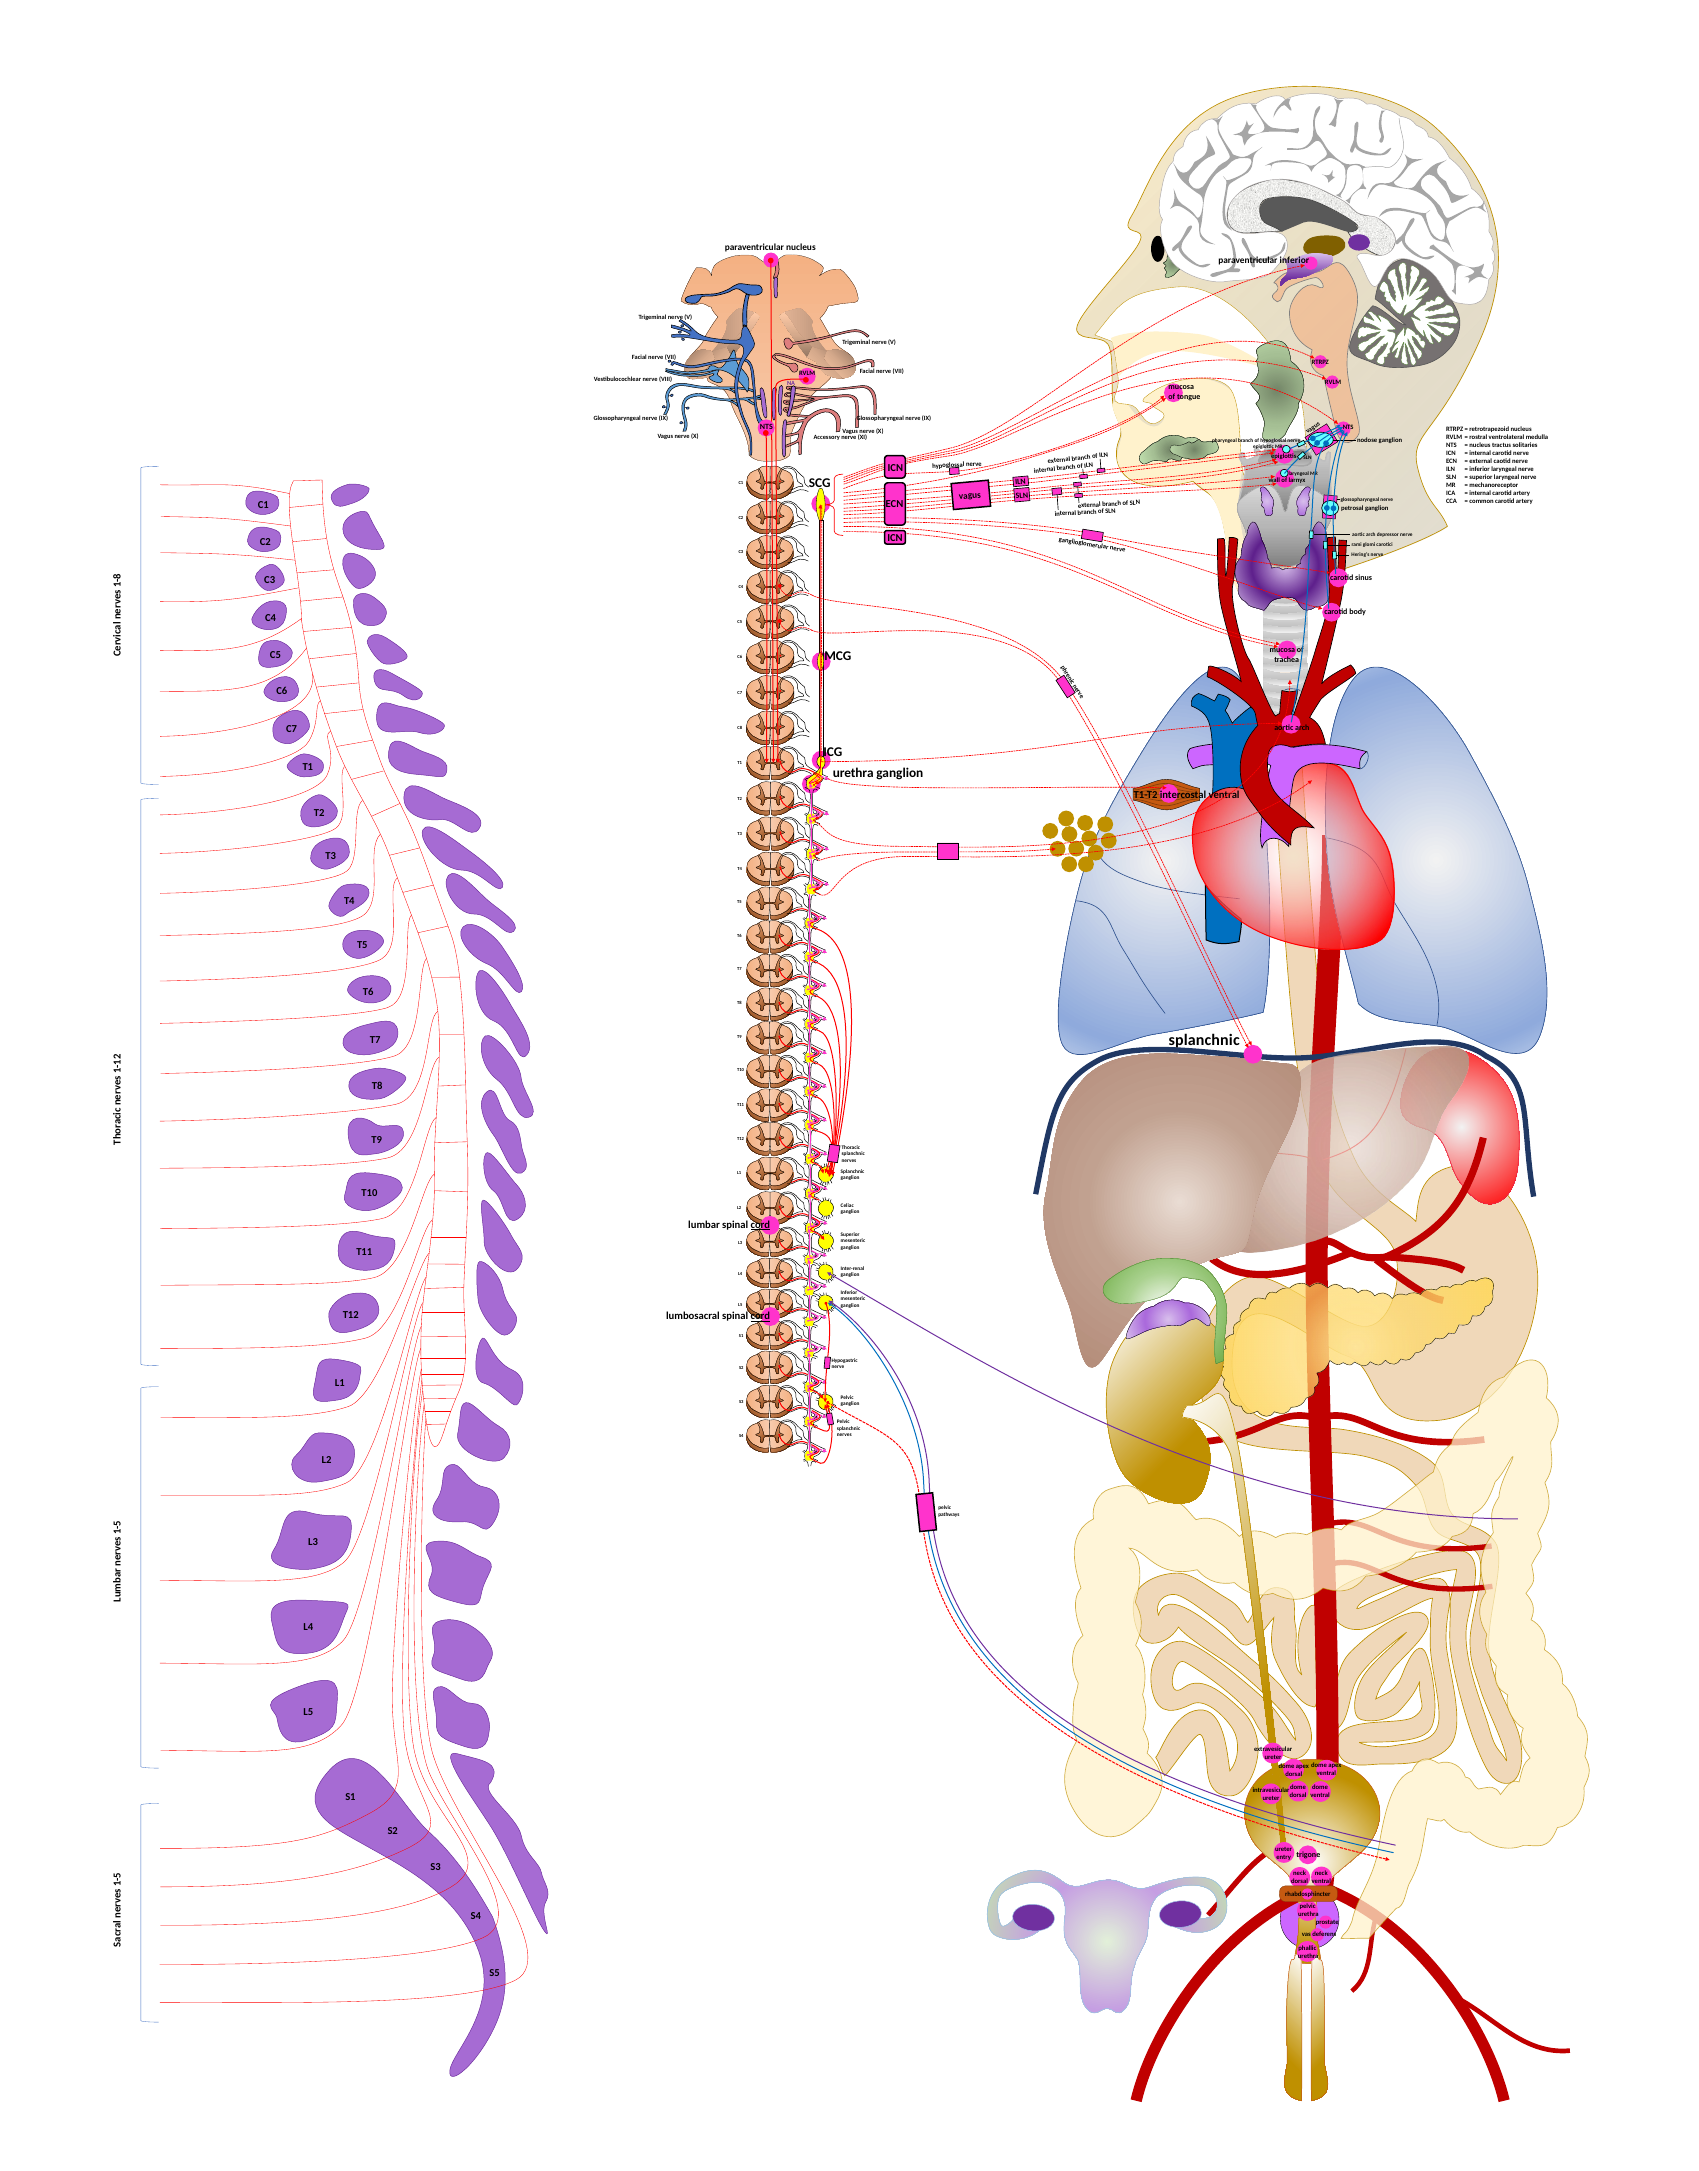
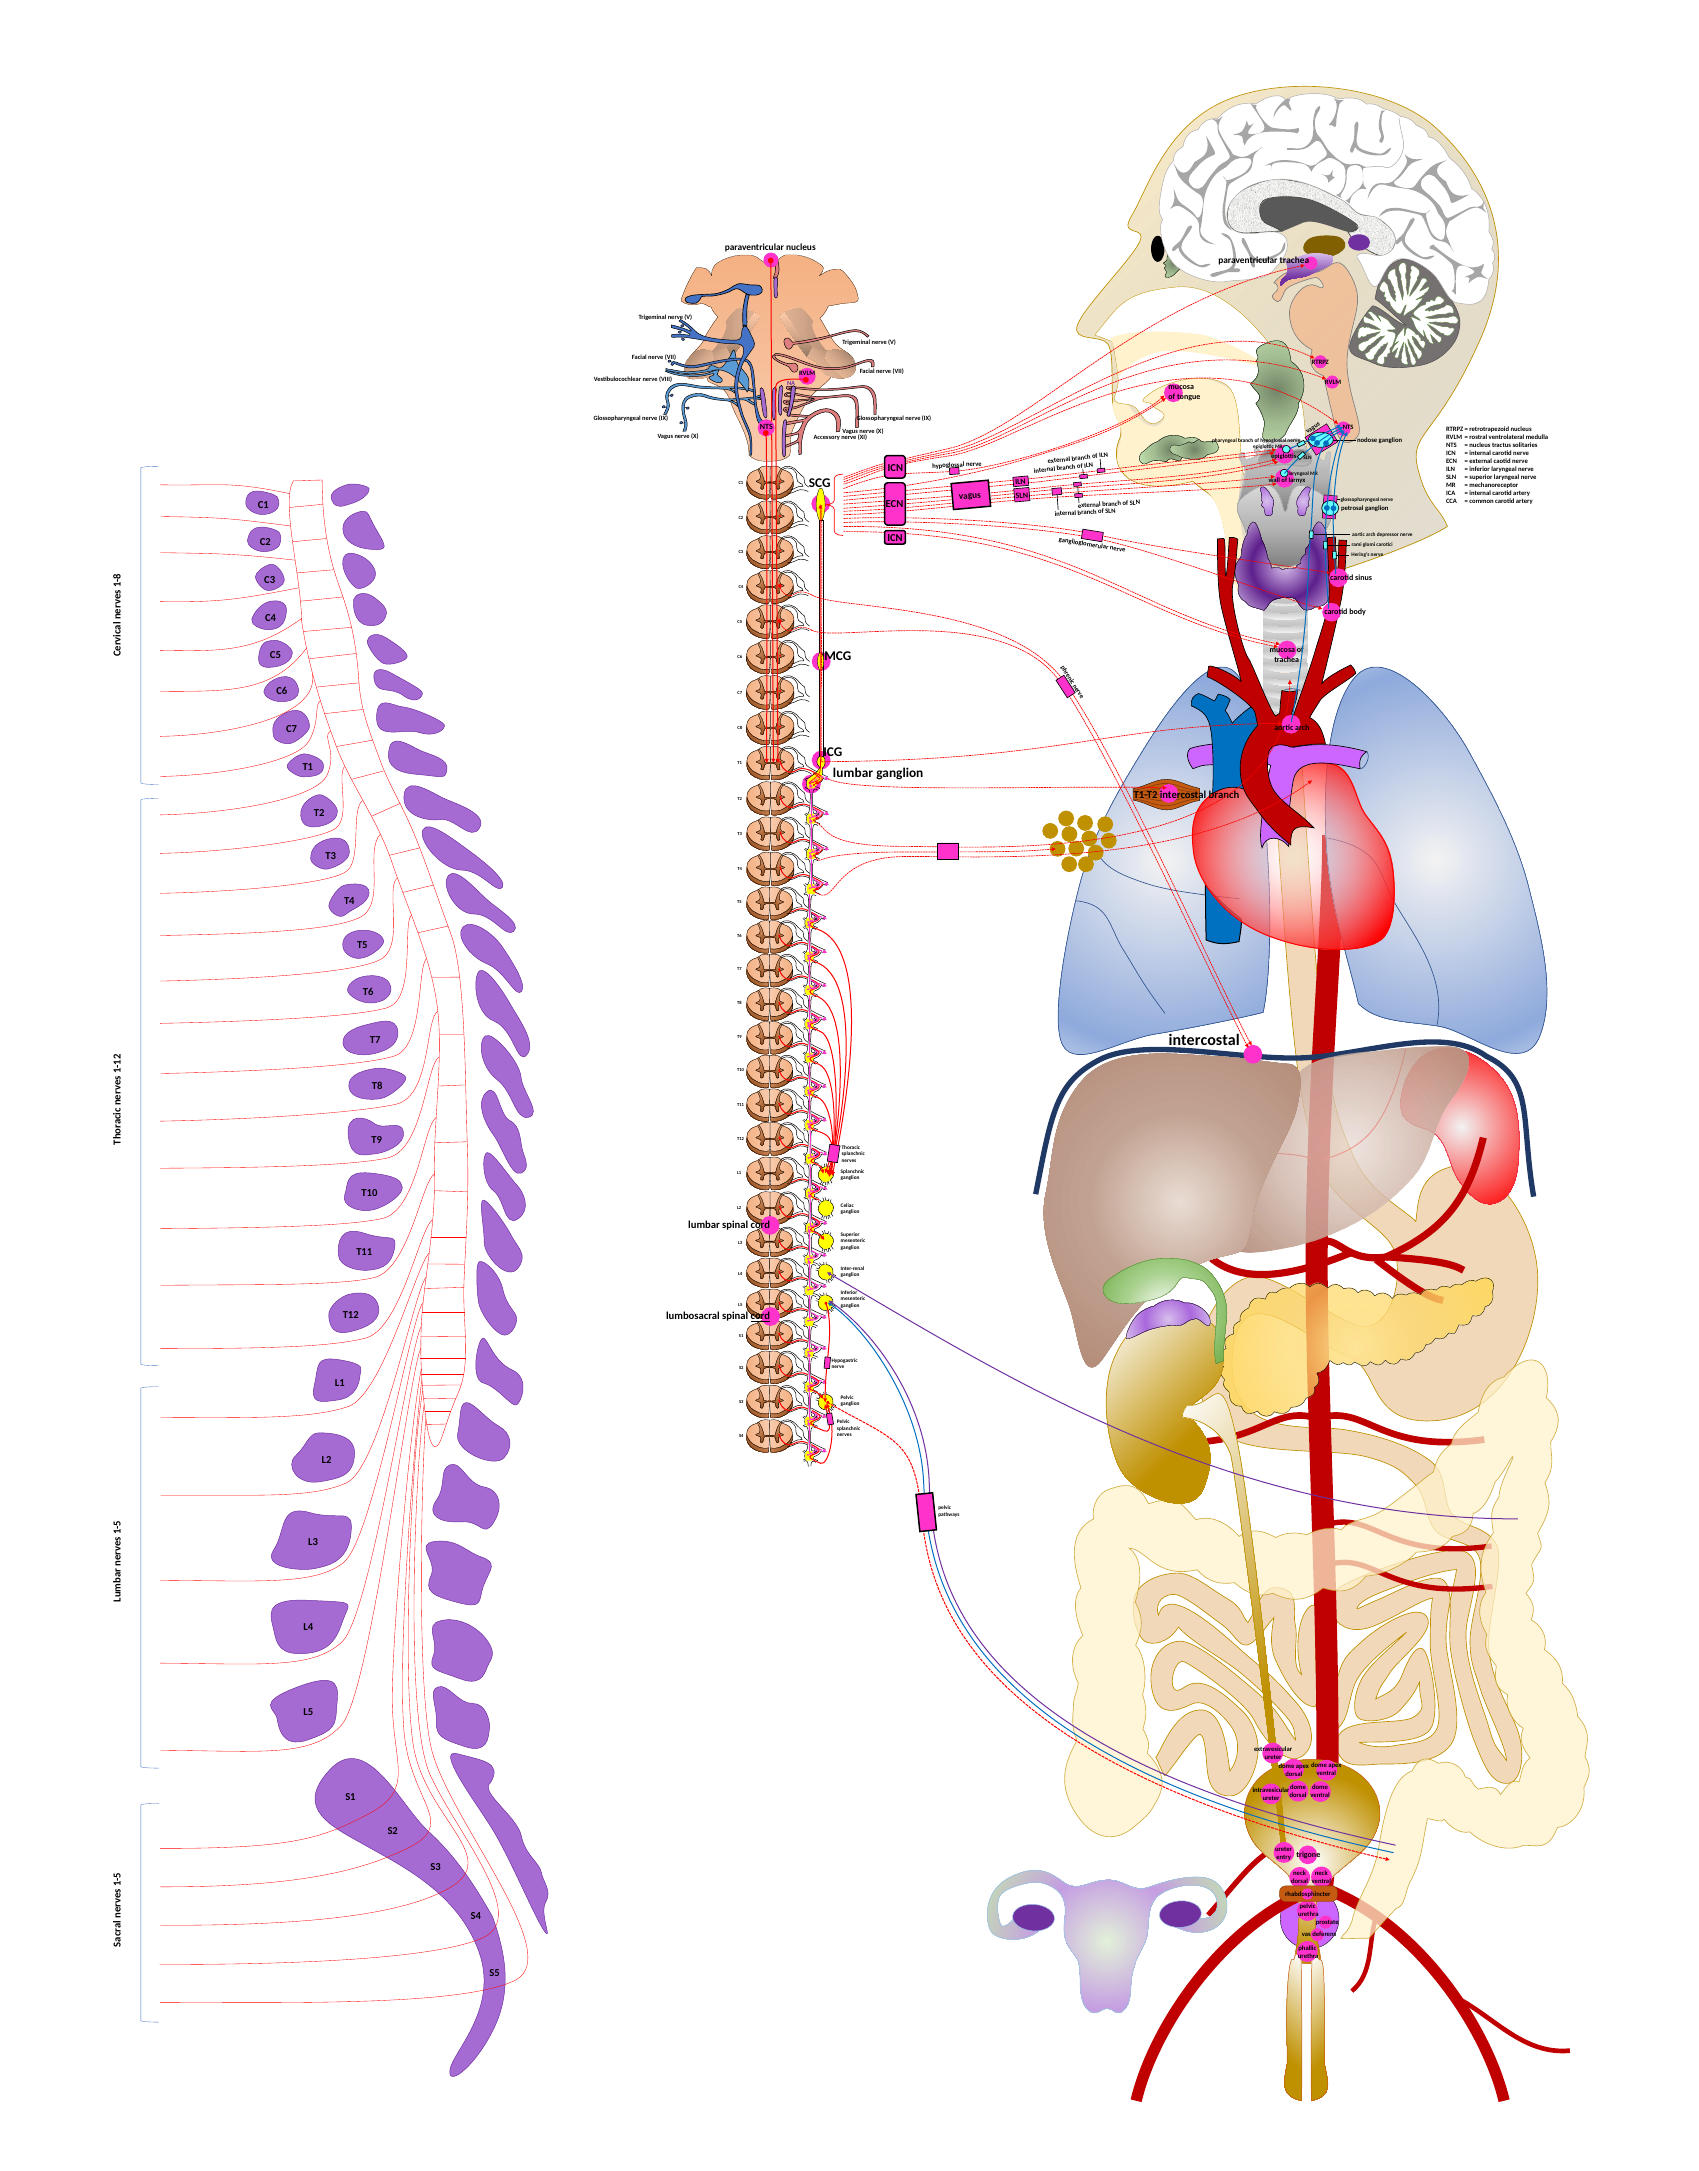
paraventricular inferior: inferior -> trachea (1294, 261)
urethra: urethra -> lumbar (853, 773)
intercostal ventral: ventral -> branch (1224, 795)
splanchnic: splanchnic -> intercostal (1204, 1040)
cord underline: present -> none (760, 1225)
